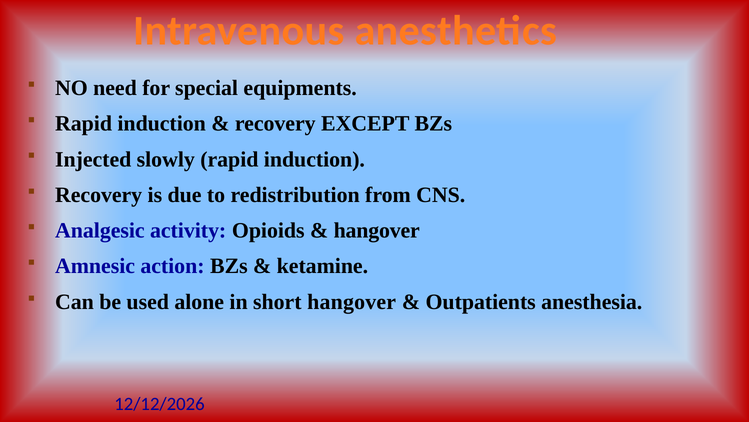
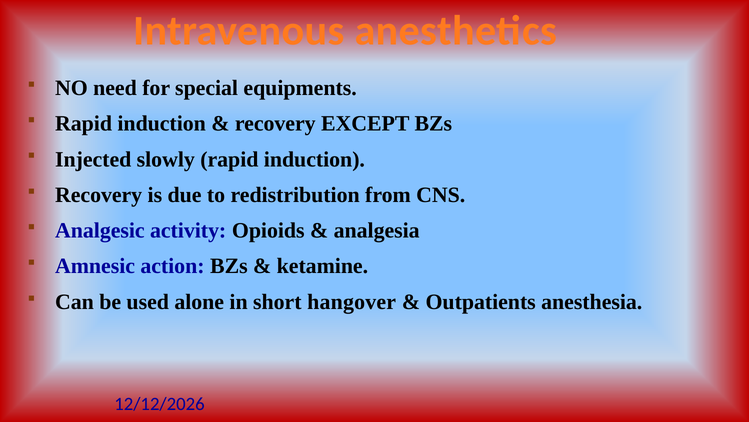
hangover: hangover -> analgesia (377, 230)
